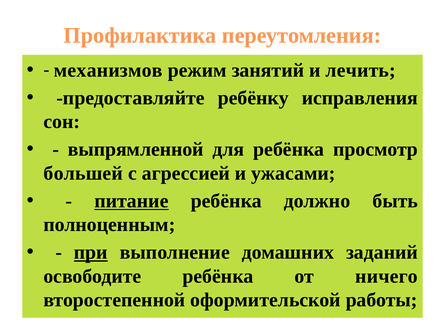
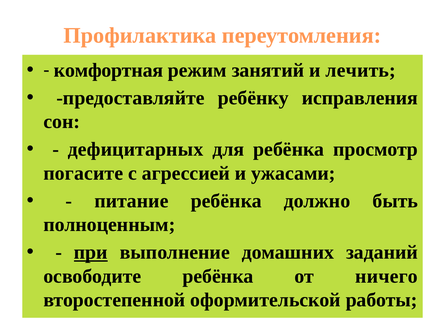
механизмов: механизмов -> комфортная (108, 70)
выпрямленной: выпрямленной -> дефицитарных (136, 149)
большей: большей -> погасите (83, 173)
питание underline: present -> none (131, 201)
